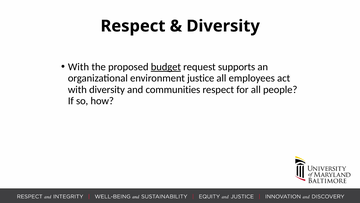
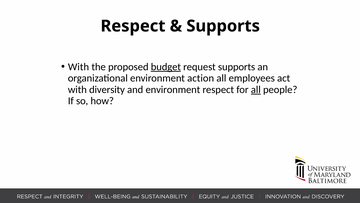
Diversity: Diversity -> Supports (223, 26)
justice: justice -> action (201, 78)
and communities: communities -> environment (173, 89)
all underline: none -> present (256, 89)
